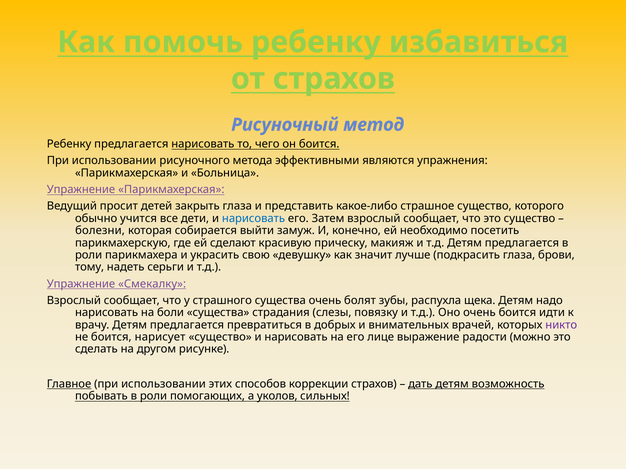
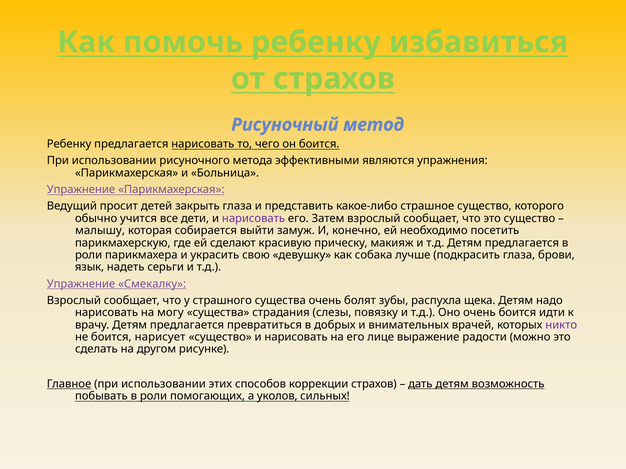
нарисовать colour: blue -> purple (254, 219)
болезни: болезни -> малышу (100, 231)
значит: значит -> собака (374, 255)
тому: тому -> язык (90, 267)
боли: боли -> могу (170, 313)
